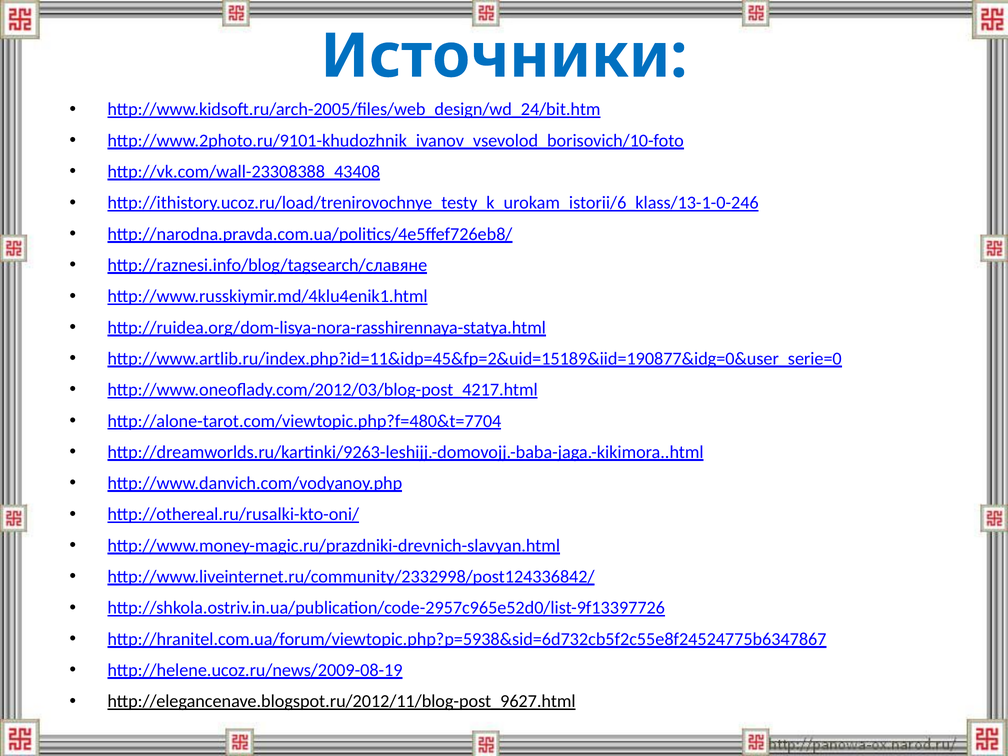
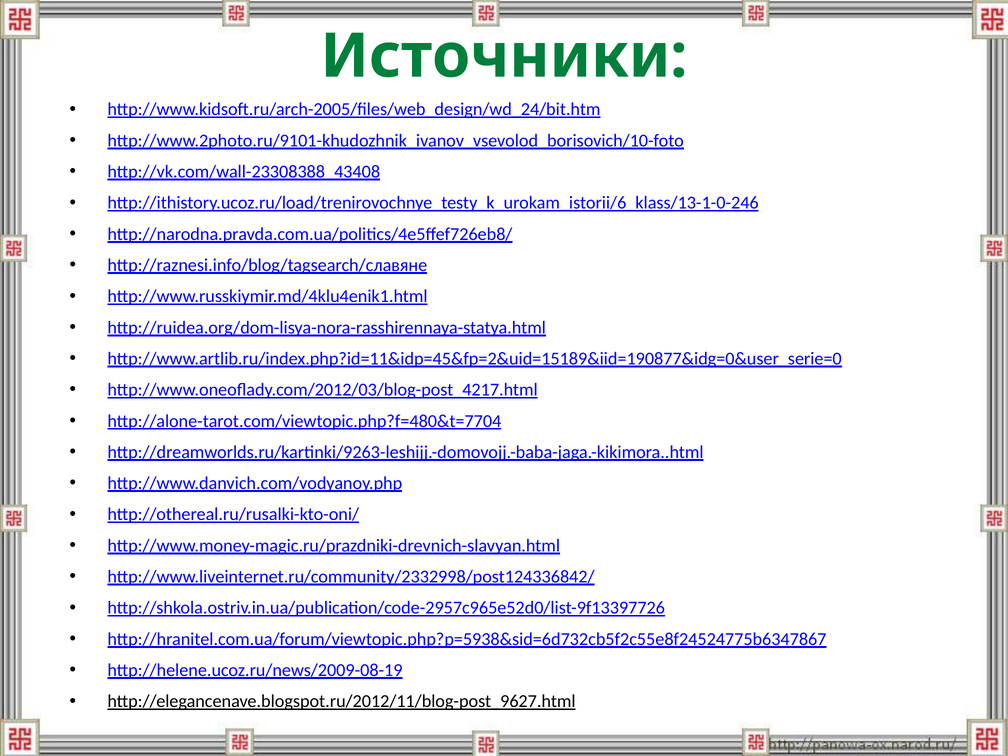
Источники colour: blue -> green (504, 56)
